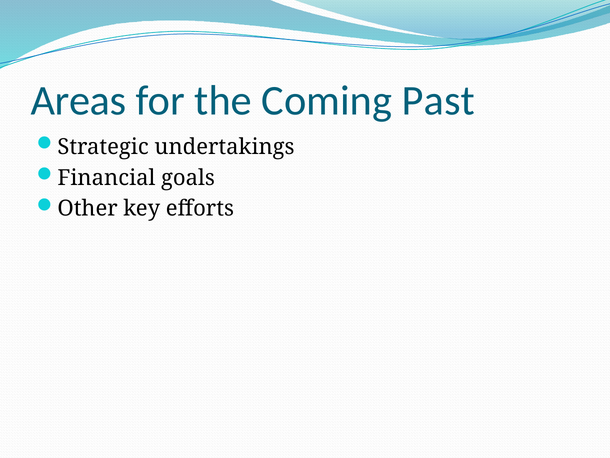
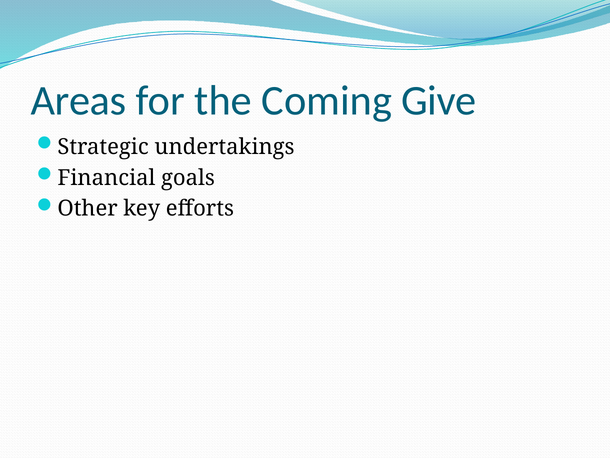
Past: Past -> Give (439, 101)
